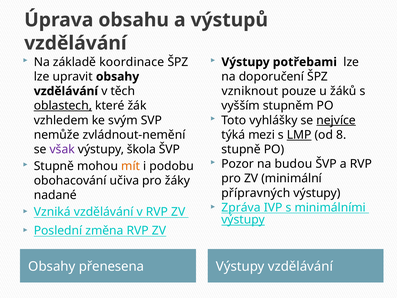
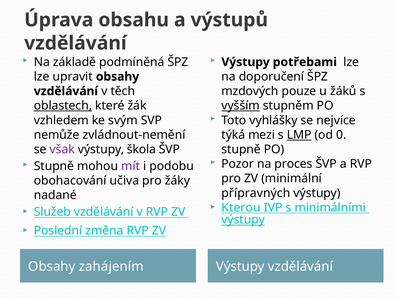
koordinace: koordinace -> podmíněná (132, 62)
vzniknout: vzniknout -> mzdových (250, 91)
vyšším underline: none -> present (241, 106)
nejvíce underline: present -> none (336, 120)
8: 8 -> 0 (341, 135)
budou: budou -> proces (293, 164)
mít colour: orange -> purple (131, 166)
Zpráva: Zpráva -> Kterou (241, 207)
Vzniká: Vzniká -> Služeb (52, 212)
přenesena: přenesena -> zahájením (111, 266)
